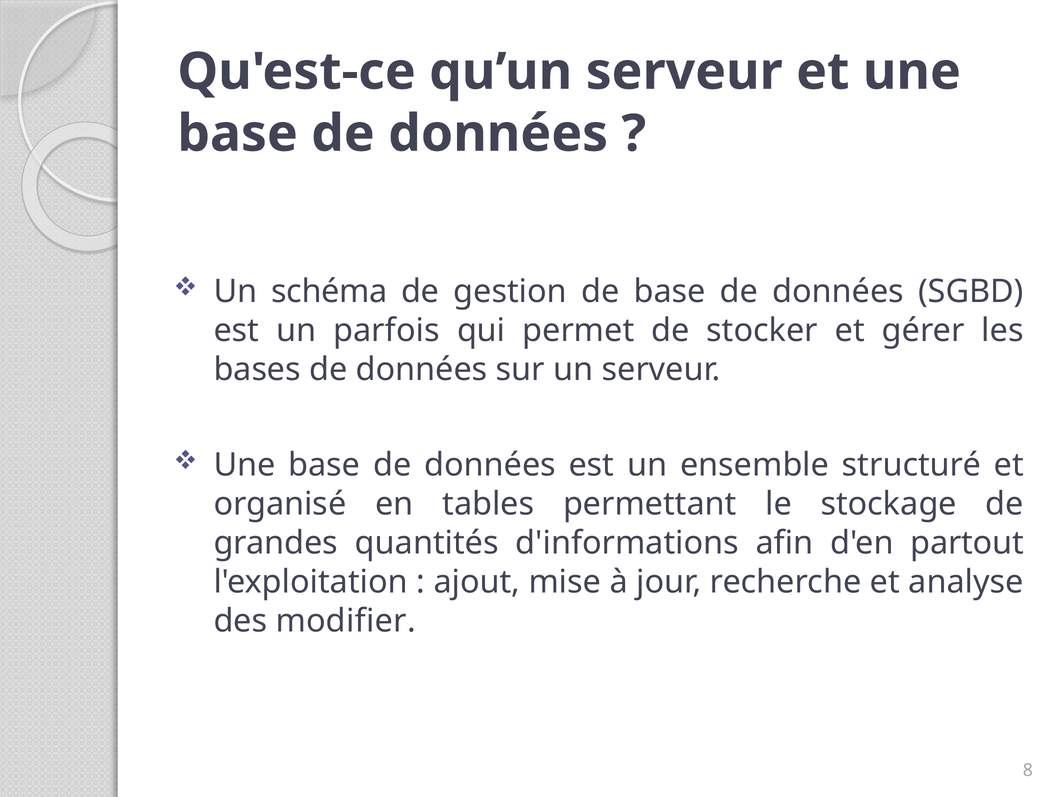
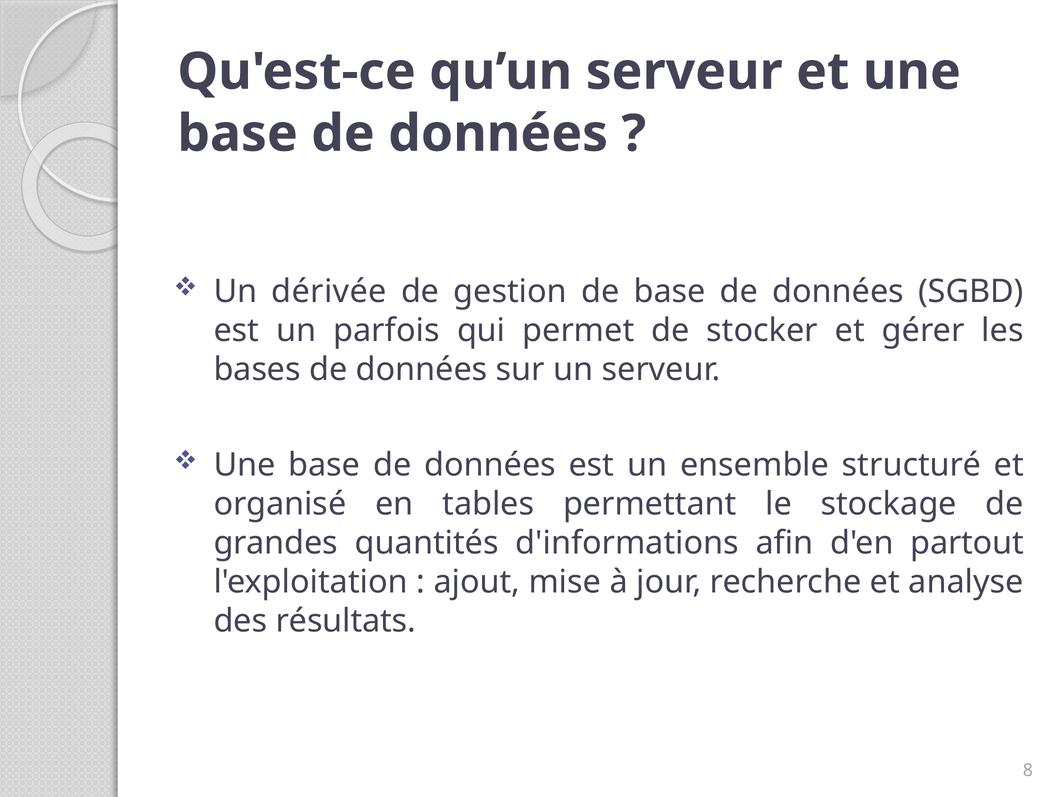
schéma: schéma -> dérivée (329, 292)
modifier: modifier -> résultats (346, 621)
